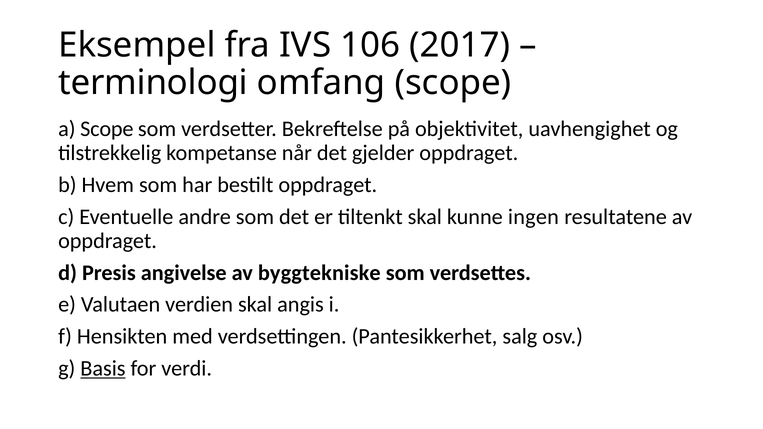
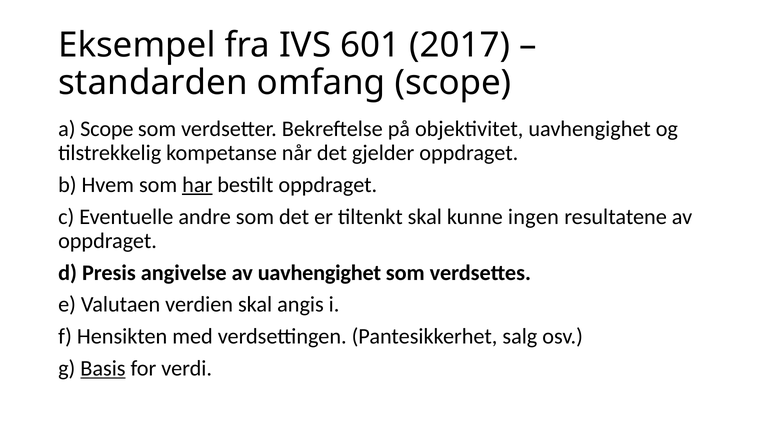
106: 106 -> 601 (370, 45)
terminologi: terminologi -> standarden (153, 83)
har underline: none -> present (197, 185)
av byggtekniske: byggtekniske -> uavhengighet (319, 273)
